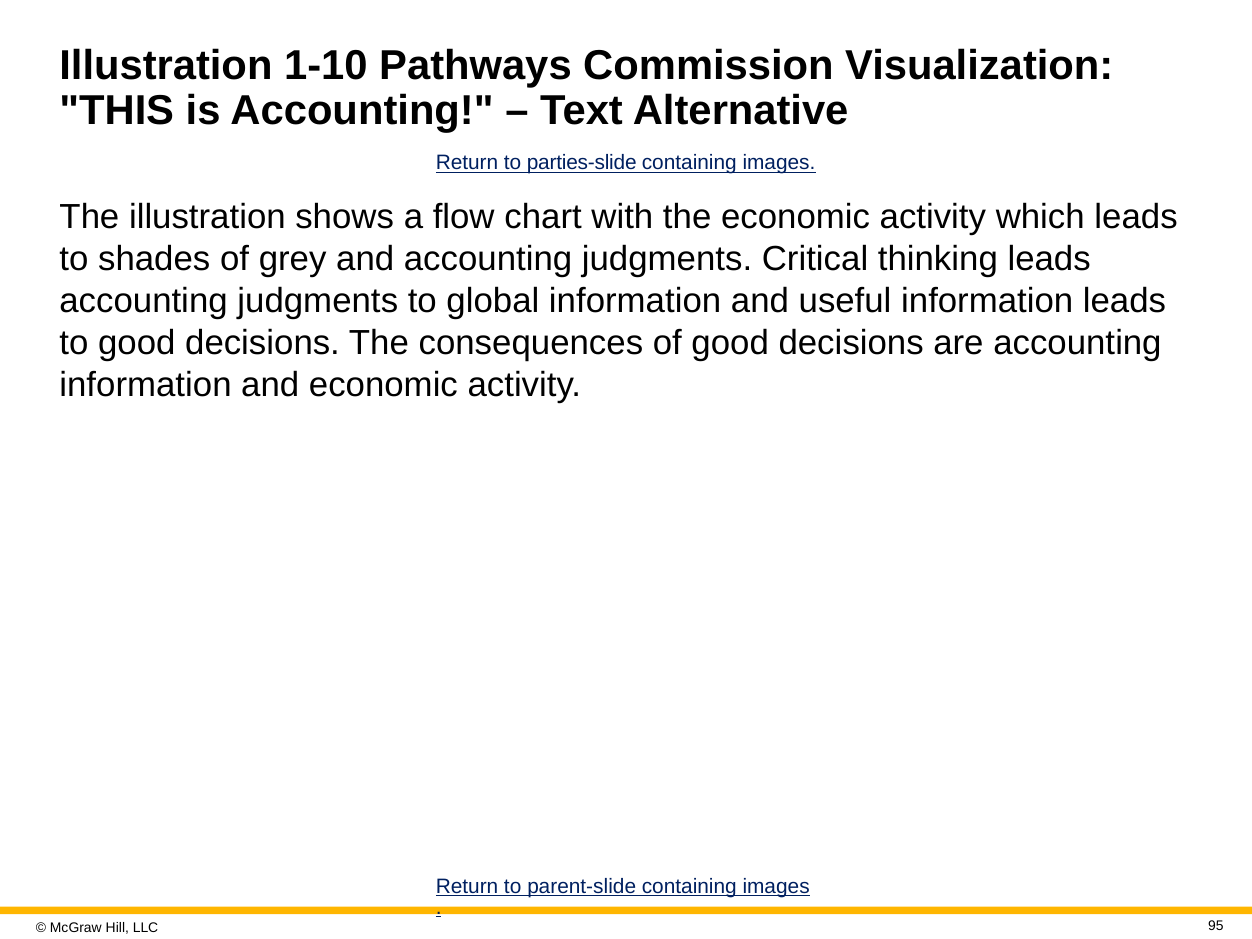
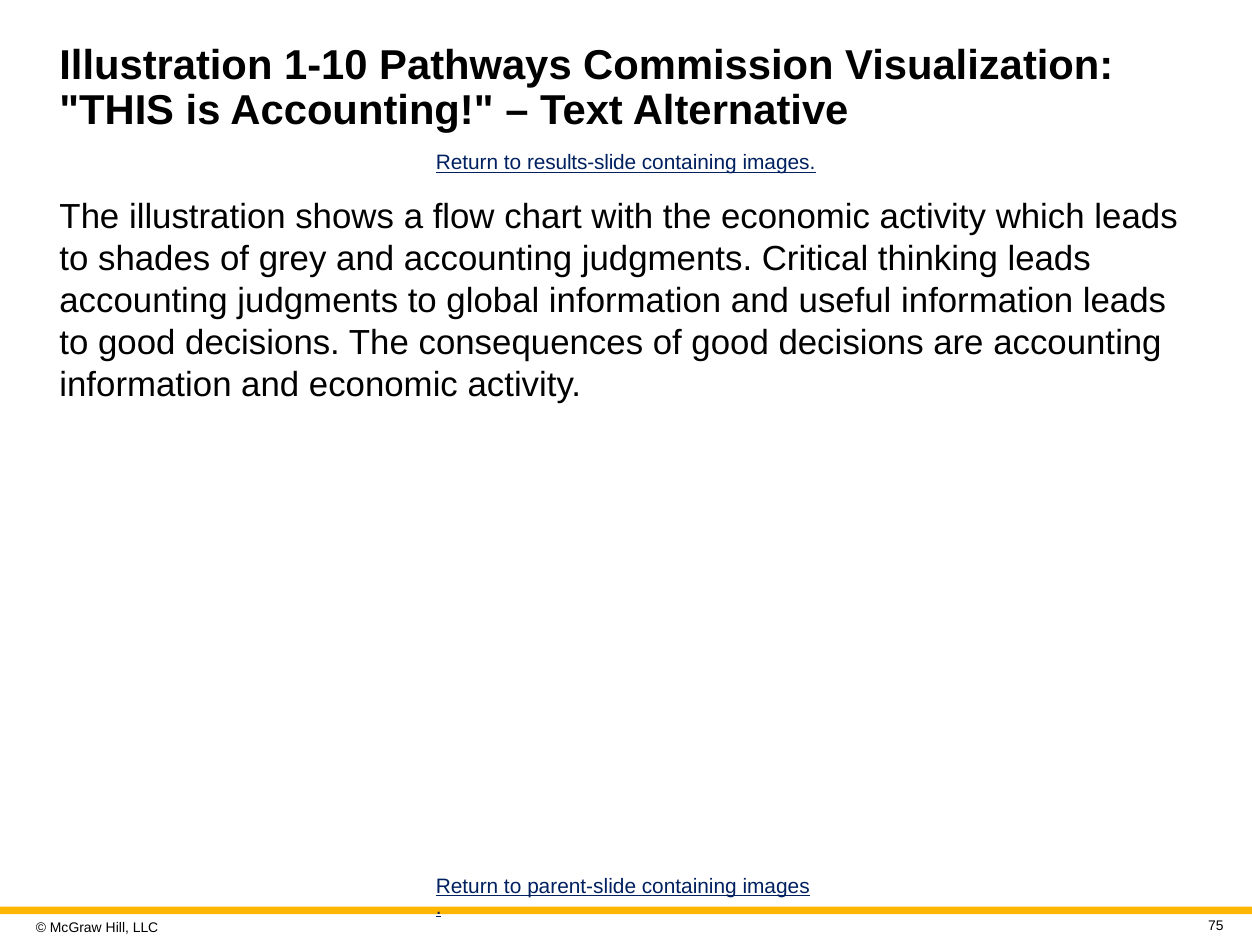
parties-slide: parties-slide -> results-slide (582, 163)
95: 95 -> 75 (1216, 926)
